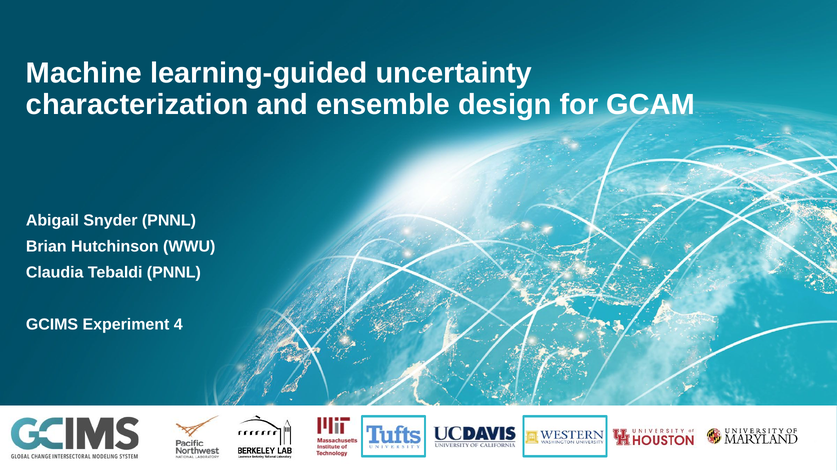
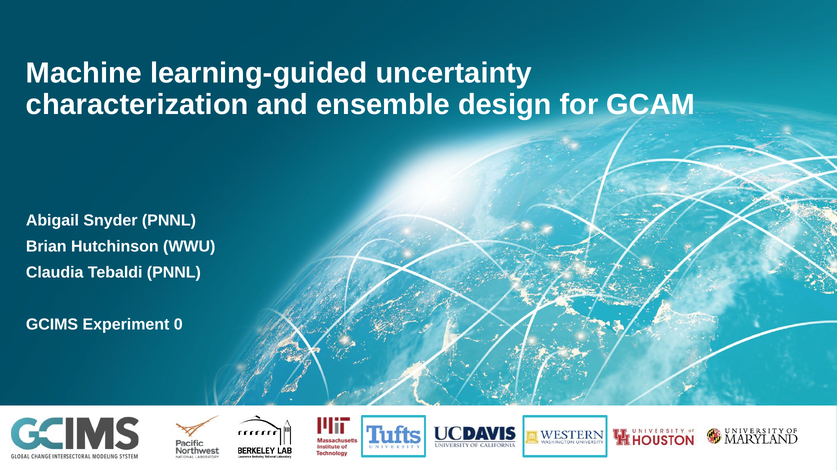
4: 4 -> 0 (178, 324)
